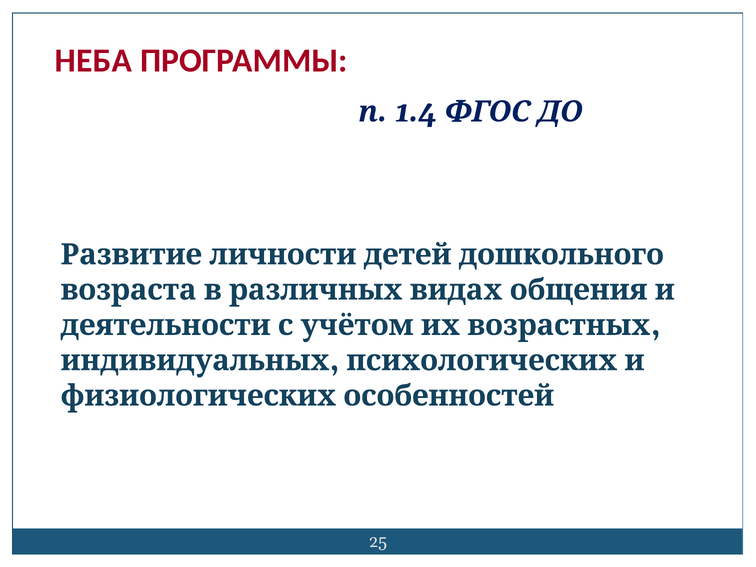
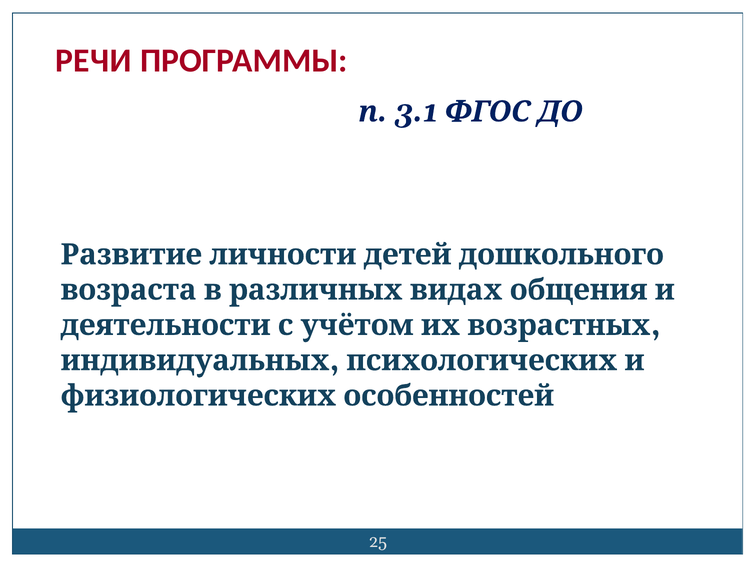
НЕБА: НЕБА -> РЕЧИ (93, 61)
1.4: 1.4 -> 3.1 (416, 112)
